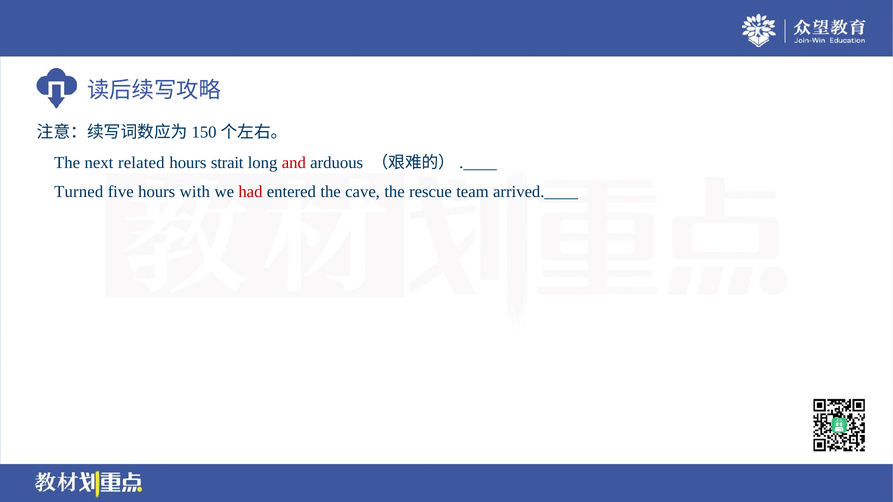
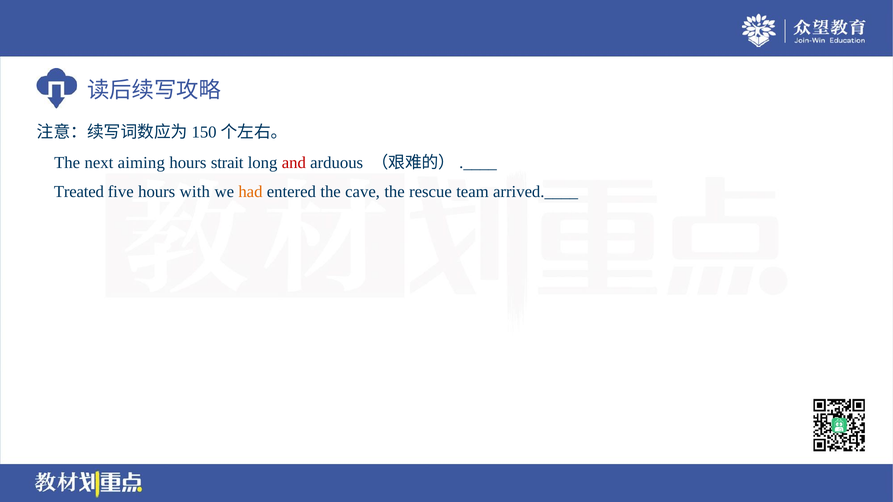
related: related -> aiming (141, 163)
Turned: Turned -> Treated (79, 192)
had colour: red -> orange (250, 192)
